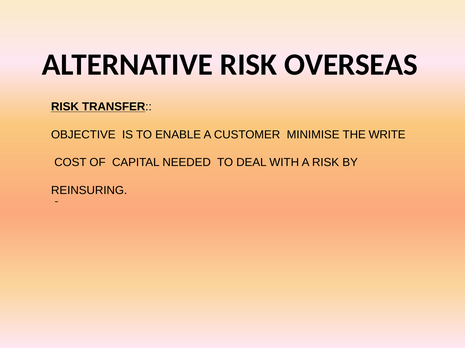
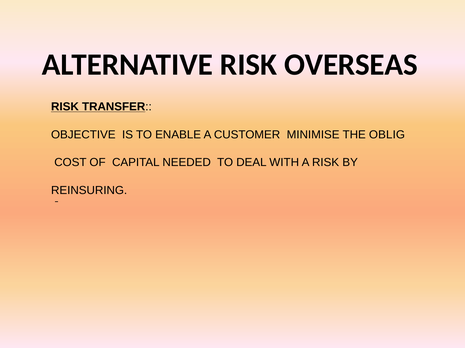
WRITE: WRITE -> OBLIG (387, 135)
